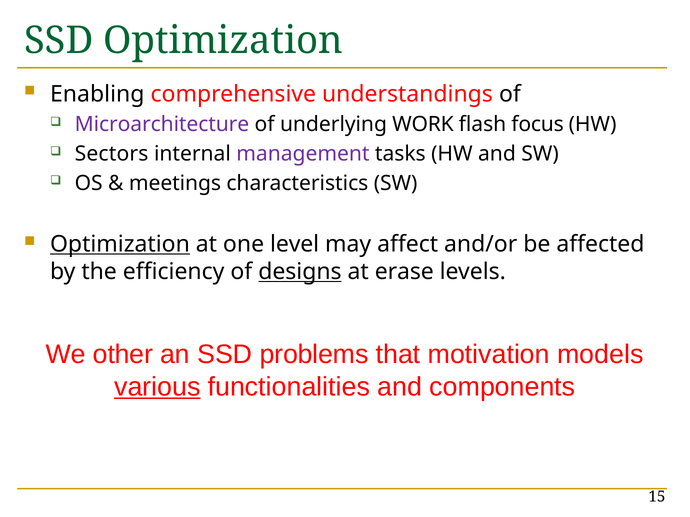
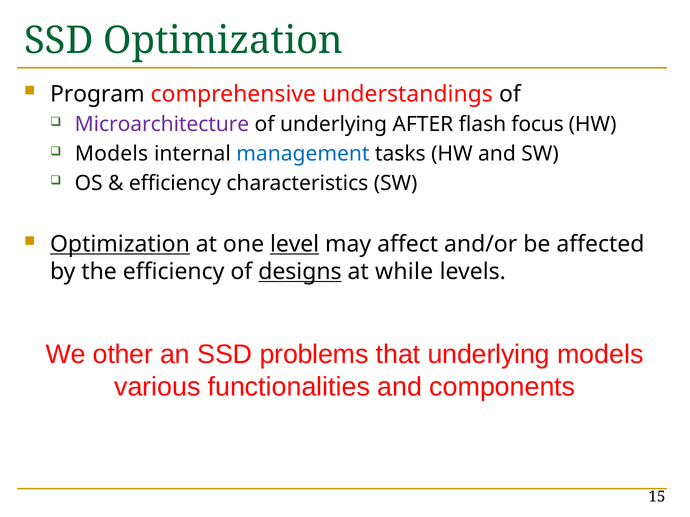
Enabling: Enabling -> Program (97, 94)
WORK: WORK -> AFTER (423, 125)
Sectors: Sectors -> Models (112, 154)
management colour: purple -> blue (303, 154)
meetings: meetings -> efficiency (175, 184)
level underline: none -> present (295, 244)
erase: erase -> while (404, 272)
that motivation: motivation -> underlying (489, 355)
various underline: present -> none (157, 387)
